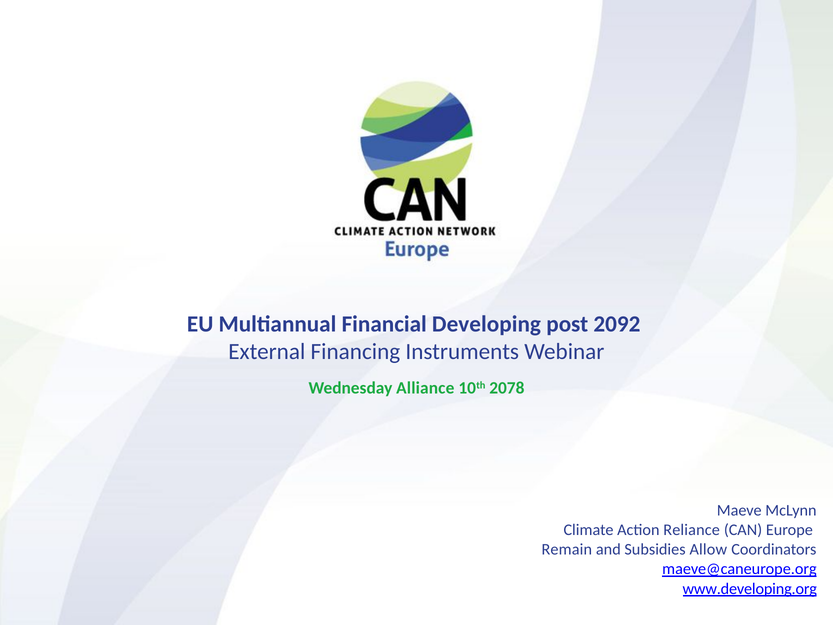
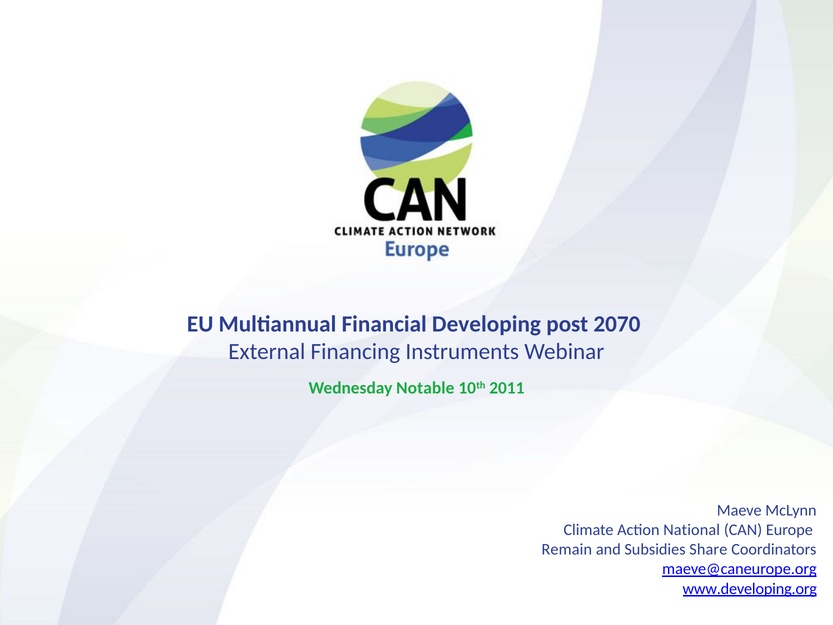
2092: 2092 -> 2070 (617, 324)
Alliance: Alliance -> Notable (425, 388)
2078: 2078 -> 2011 (507, 388)
Reliance: Reliance -> National (692, 530)
Allow: Allow -> Share (708, 549)
